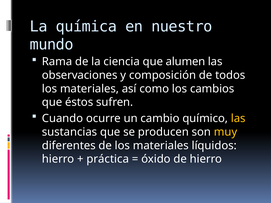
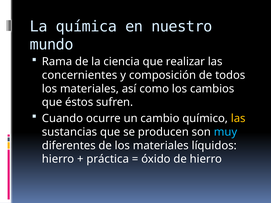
alumen: alumen -> realizar (186, 62)
observaciones: observaciones -> concernientes (80, 75)
muy colour: yellow -> light blue (226, 132)
